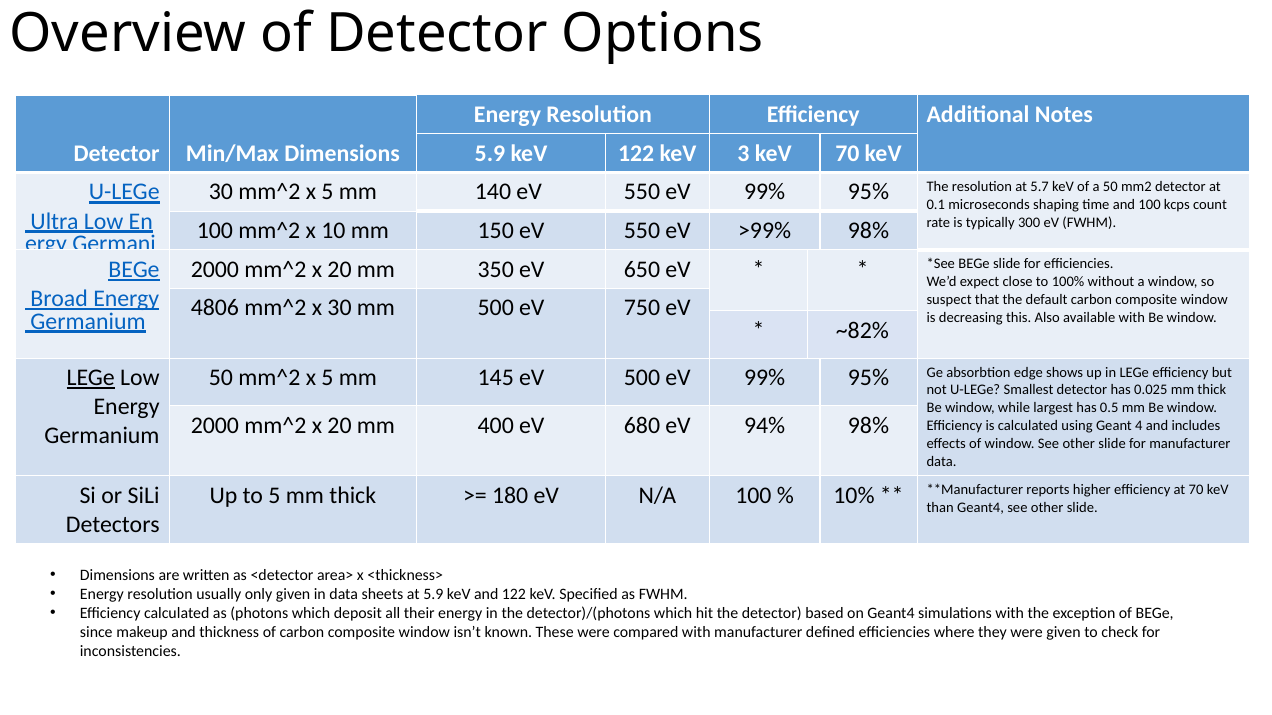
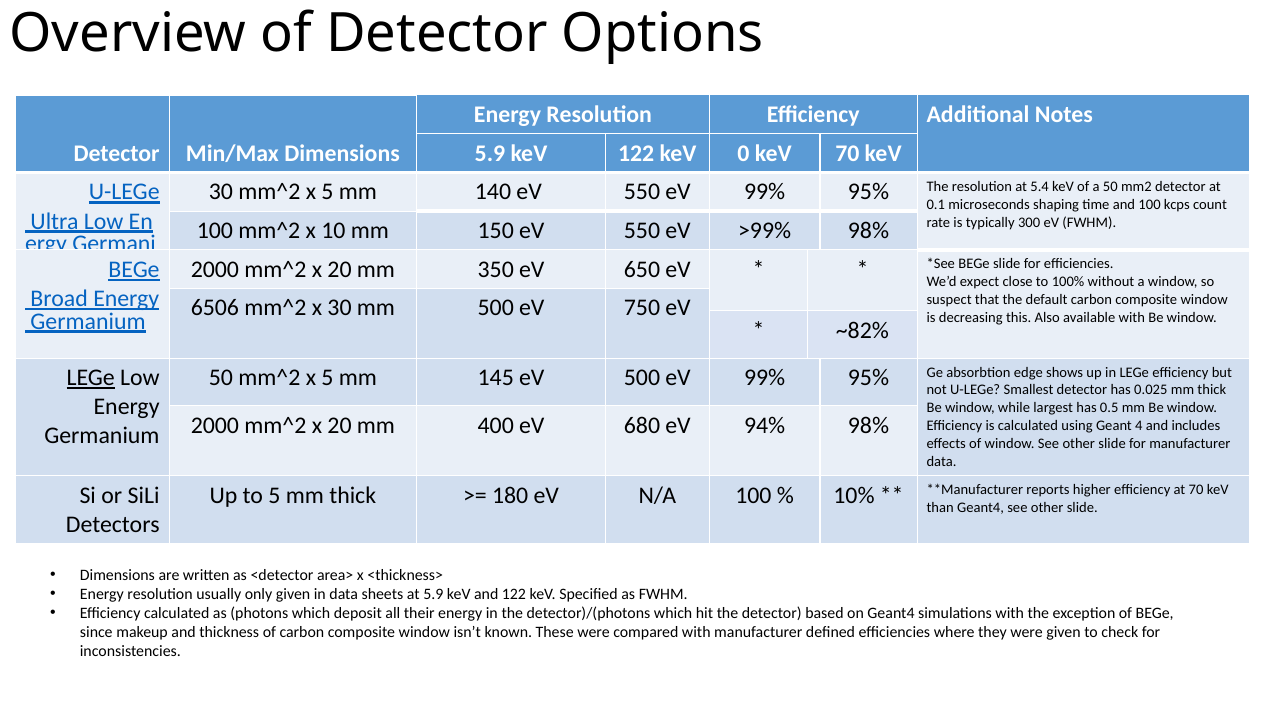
3: 3 -> 0 (743, 154)
5.7: 5.7 -> 5.4 (1040, 187)
4806: 4806 -> 6506 (215, 308)
